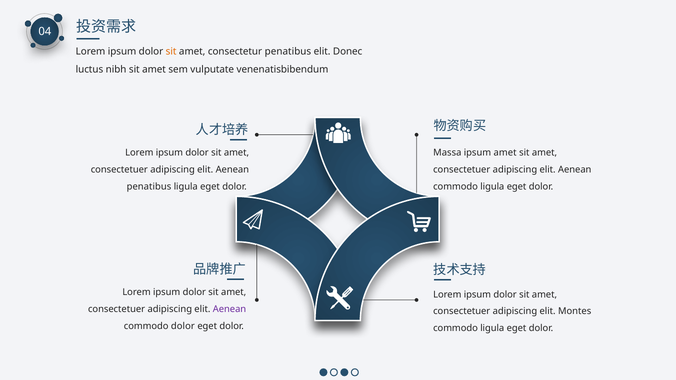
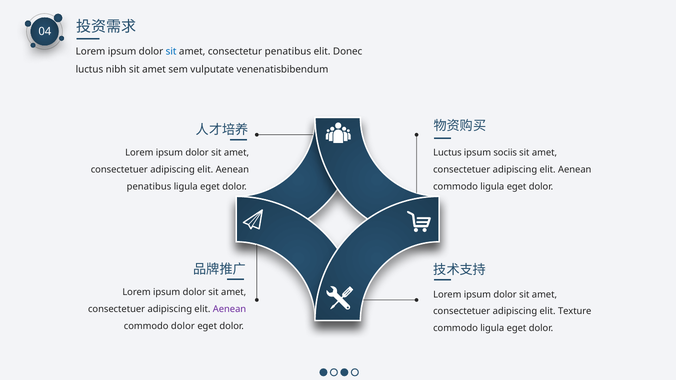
sit colour: orange -> blue (171, 52)
Massa: Massa -> Luctus (447, 153)
ipsum amet: amet -> sociis (505, 153)
Montes: Montes -> Texture (575, 312)
